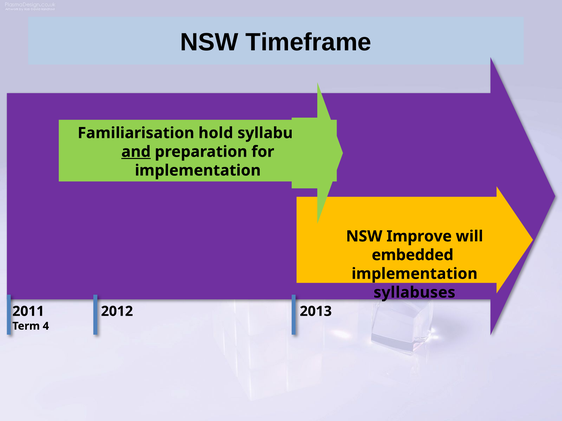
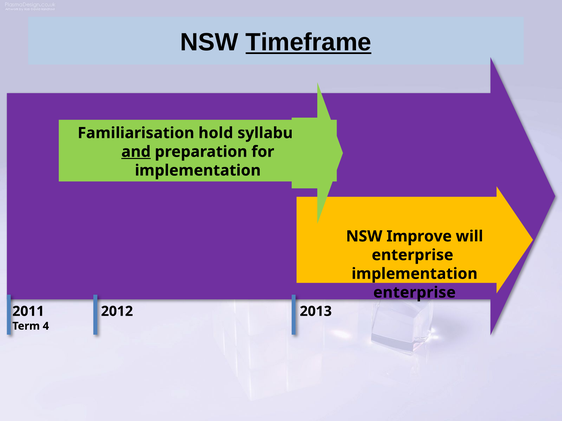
Timeframe underline: none -> present (309, 42)
embedded: embedded -> enterprise (412, 255)
syllabuses: syllabuses -> enterprise (414, 293)
